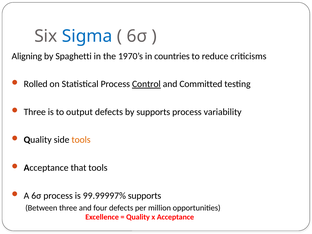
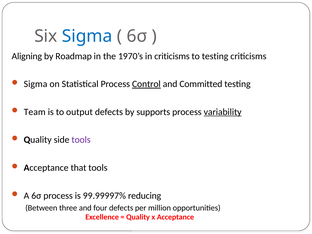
Spaghetti: Spaghetti -> Roadmap (74, 56)
in countries: countries -> criticisms (172, 56)
to reduce: reduce -> testing (215, 56)
Rolled: Rolled -> Sigma (36, 84)
Three: Three -> Team (35, 112)
variability underline: none -> present (223, 112)
tools colour: orange -> purple (81, 140)
99.99997% supports: supports -> reducing (145, 196)
